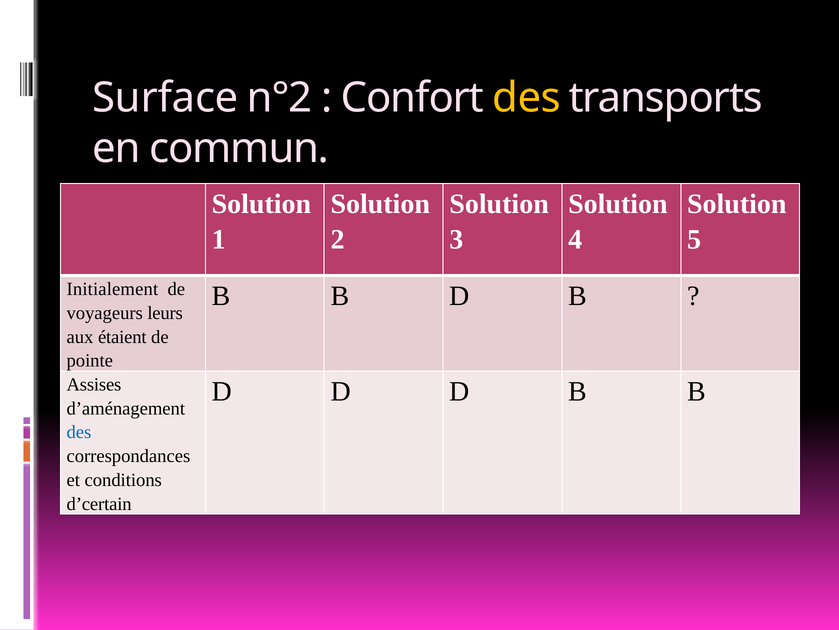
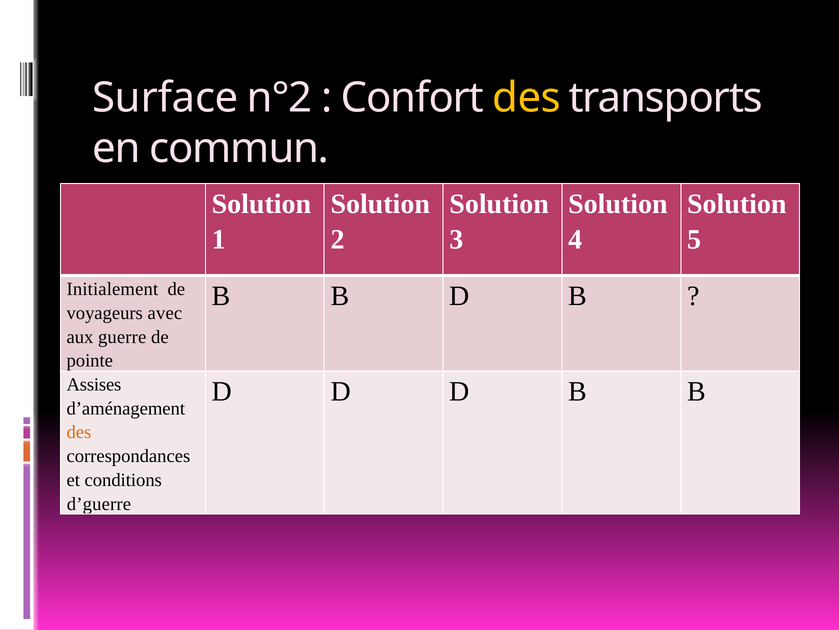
leurs: leurs -> avec (165, 313)
étaient: étaient -> guerre (122, 337)
des colour: blue -> orange (79, 432)
d’certain: d’certain -> d’guerre (99, 503)
